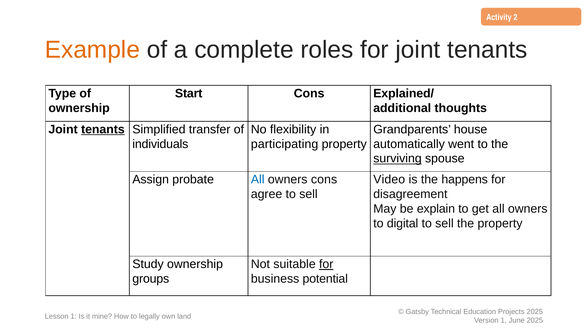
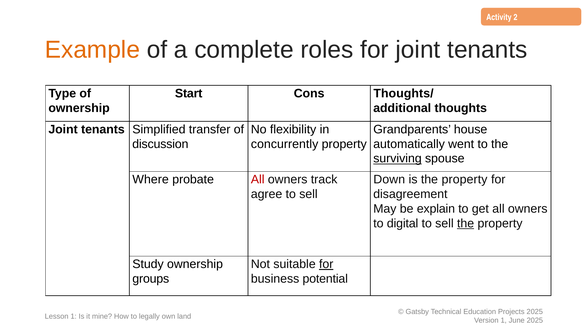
Explained/: Explained/ -> Thoughts/ (404, 93)
tenants underline: present -> none (103, 129)
individuals: individuals -> discussion (160, 144)
participating: participating -> concurrently (285, 144)
Assign: Assign -> Where (151, 179)
All colour: blue -> red (258, 179)
owners cons: cons -> track (324, 179)
Video: Video -> Down (389, 179)
is the happens: happens -> property (465, 179)
the underline: none -> present (466, 223)
